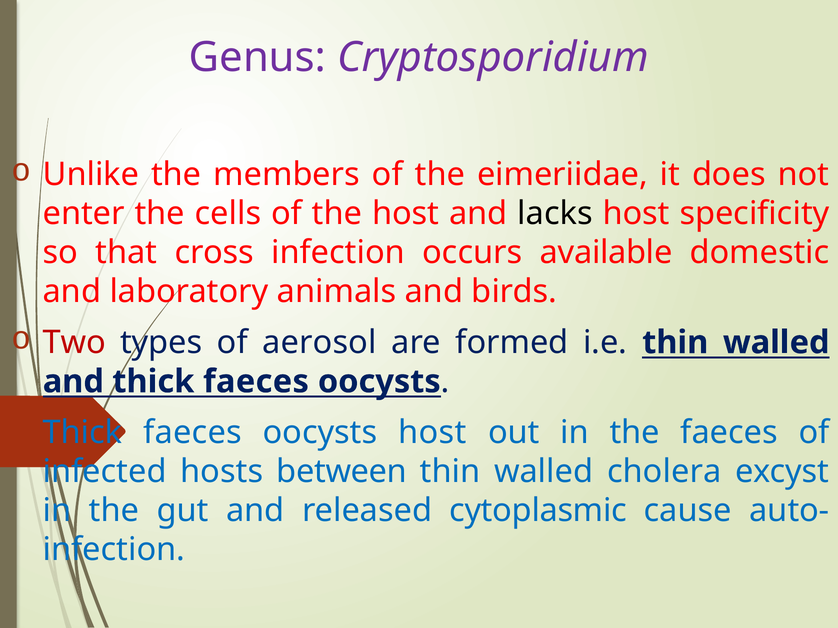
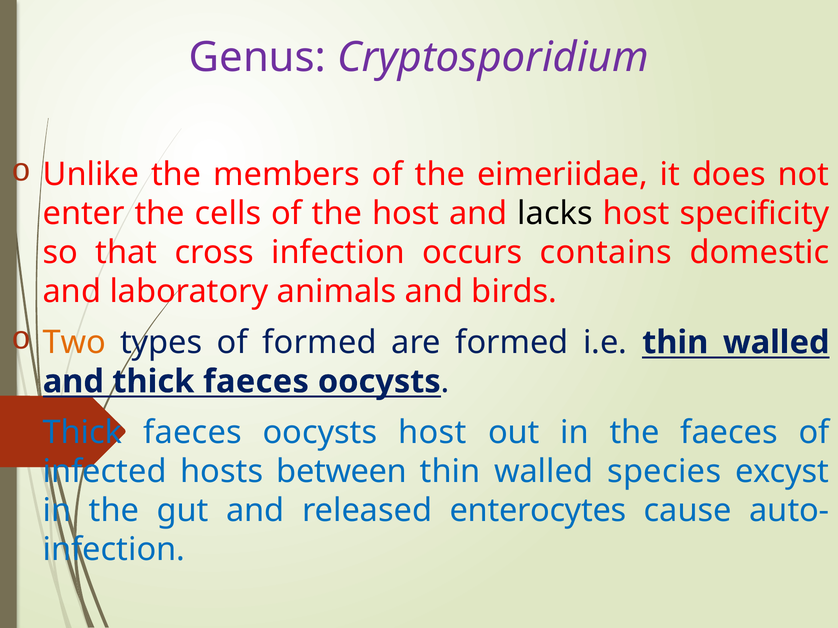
available: available -> contains (606, 253)
Two colour: red -> orange (74, 343)
of aerosol: aerosol -> formed (320, 343)
cholera: cholera -> species (664, 472)
cytoplasmic: cytoplasmic -> enterocytes (538, 511)
